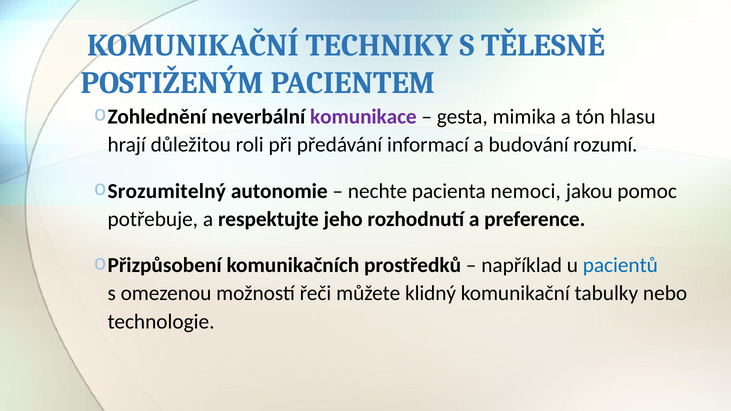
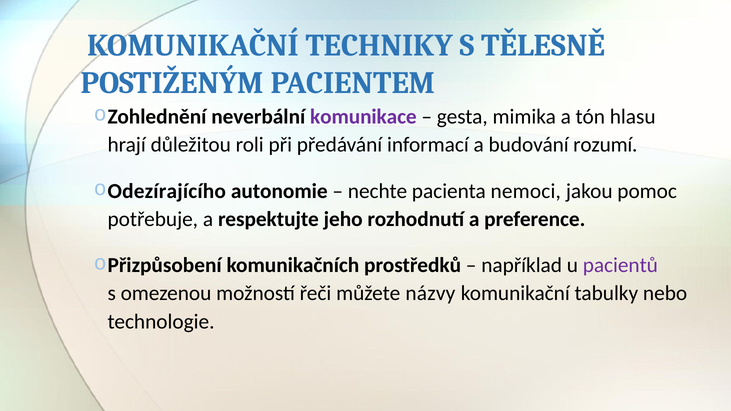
Srozumitelný: Srozumitelný -> Odezírajícího (167, 191)
pacientů colour: blue -> purple (620, 266)
klidný: klidný -> názvy (430, 294)
